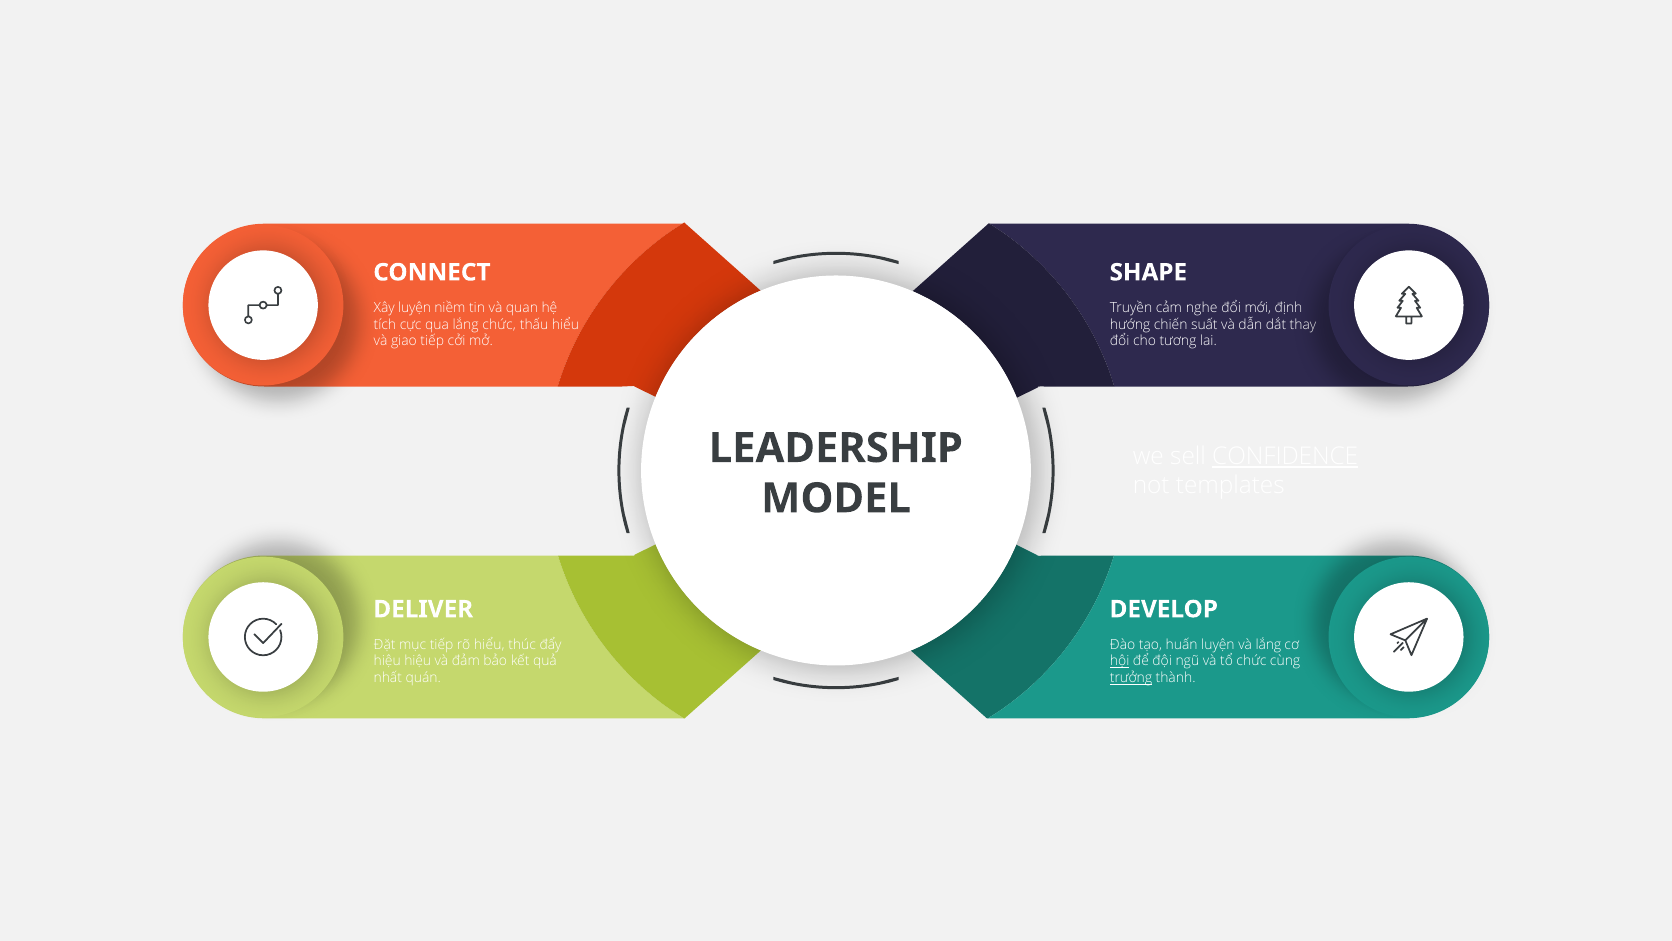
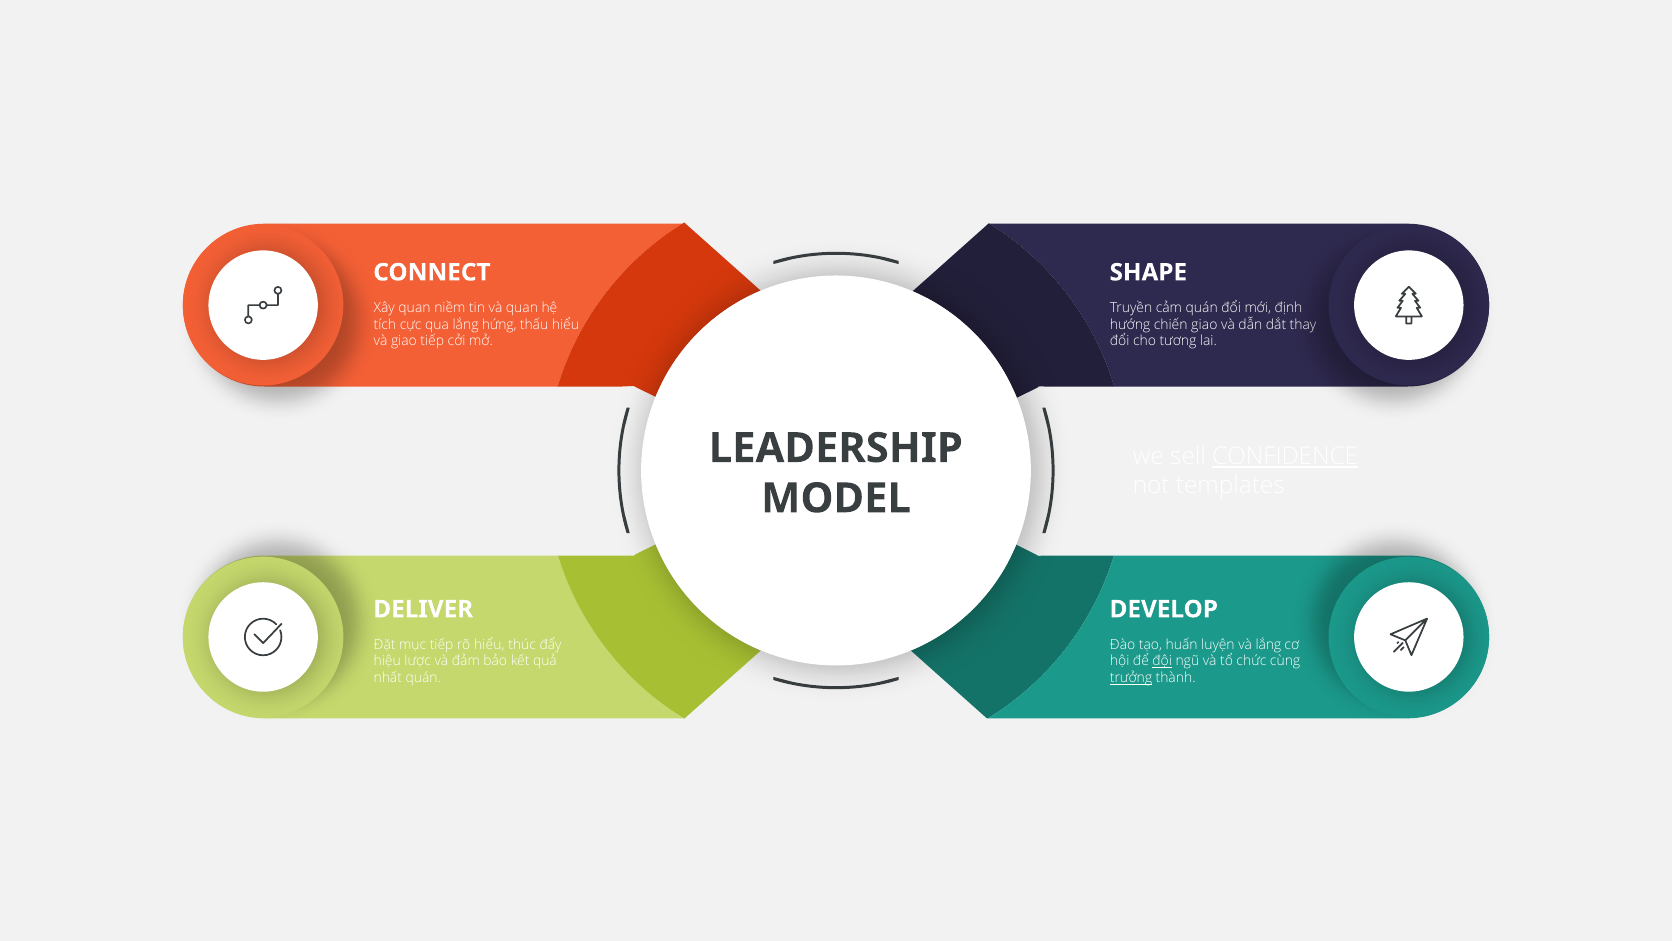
Xây luyện: luyện -> quan (415, 308)
cảm nghe: nghe -> quán (1202, 308)
lắng chức: chức -> hứng (499, 324)
chiến suất: suất -> giao (1204, 324)
hiệu: hiệu -> lược (418, 661)
hội underline: present -> none (1120, 661)
đội underline: none -> present (1162, 661)
